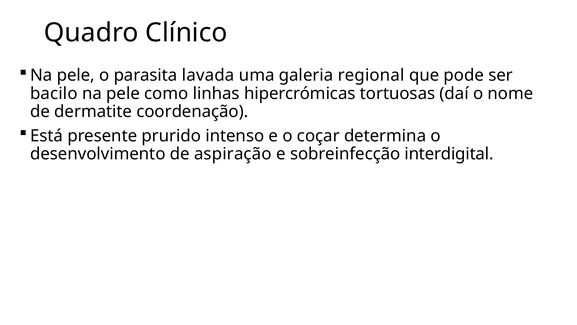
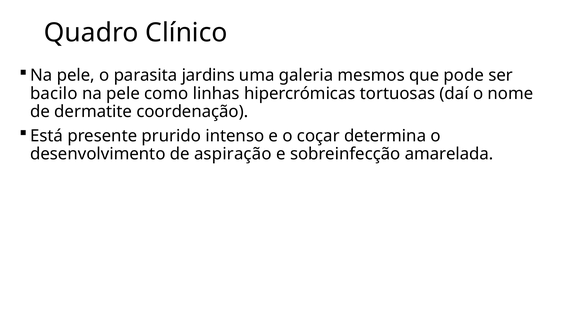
lavada: lavada -> jardins (208, 75)
regional: regional -> mesmos (371, 75)
interdigital: interdigital -> amarelada (449, 154)
